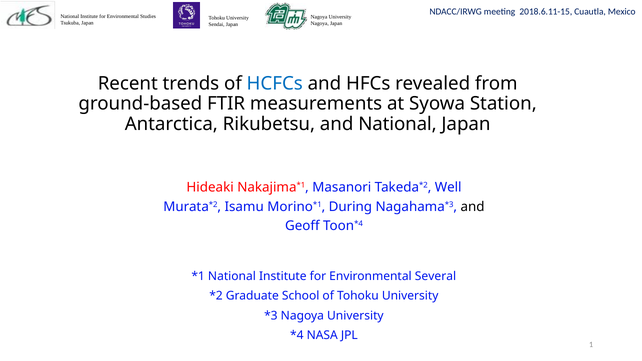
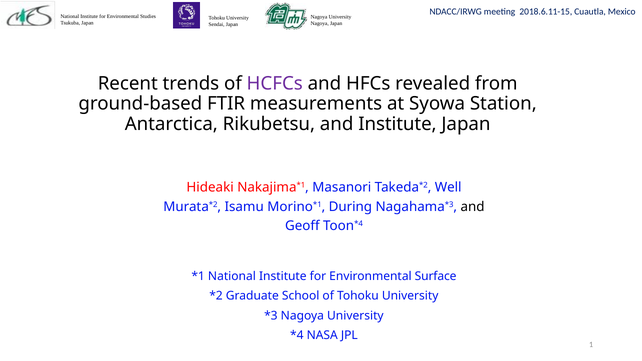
HCFCs colour: blue -> purple (275, 84)
and National: National -> Institute (397, 124)
Several: Several -> Surface (436, 276)
